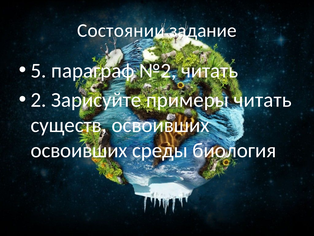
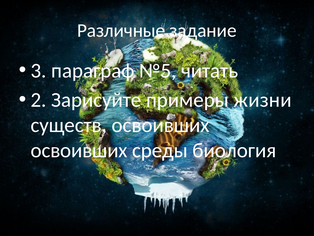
Состоянии: Состоянии -> Различные (121, 30)
5: 5 -> 3 (39, 71)
№2: №2 -> №5 (158, 71)
примеры читать: читать -> жизни (263, 100)
